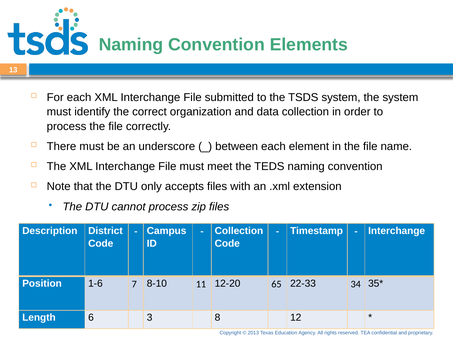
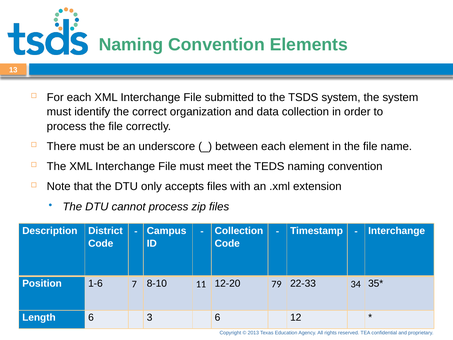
65: 65 -> 79 (276, 284)
3 8: 8 -> 6 (218, 317)
